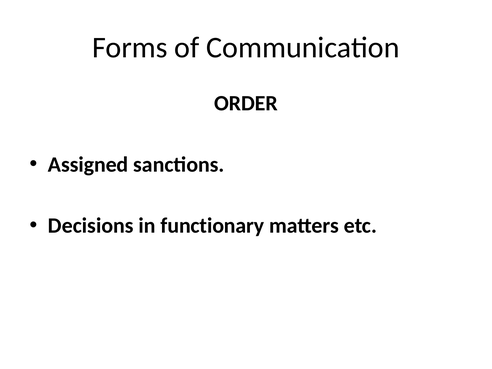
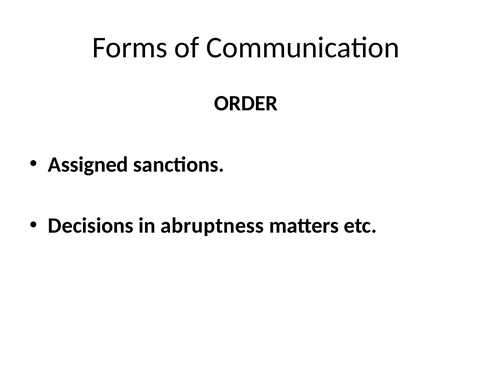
functionary: functionary -> abruptness (212, 226)
